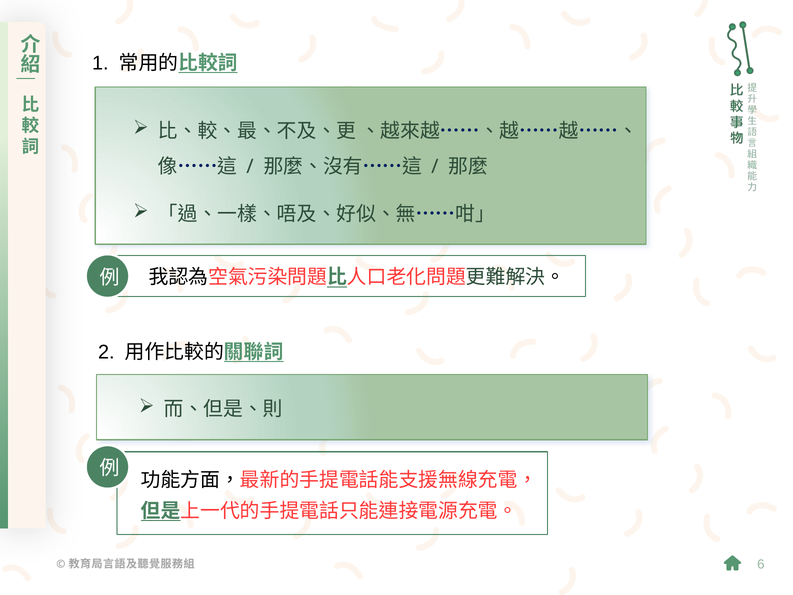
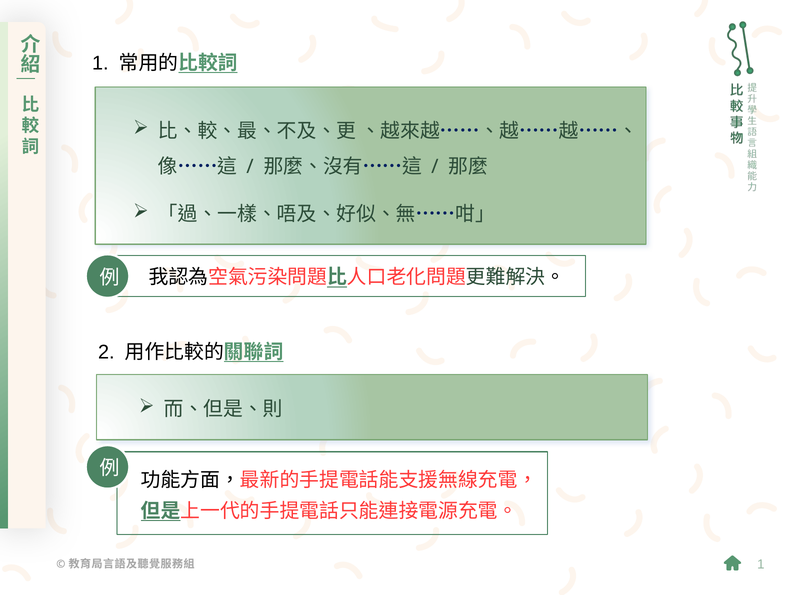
6: 6 -> 1 (761, 564)
